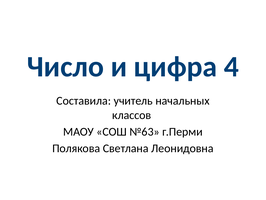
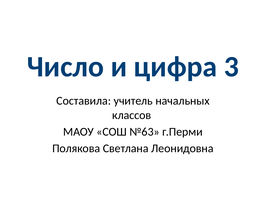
4: 4 -> 3 (231, 67)
